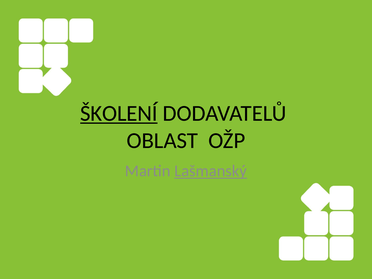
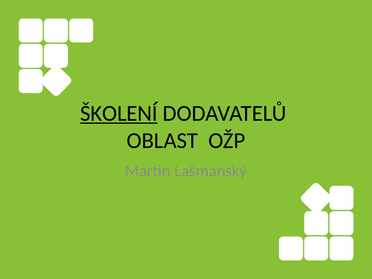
Lašmanský underline: present -> none (211, 171)
